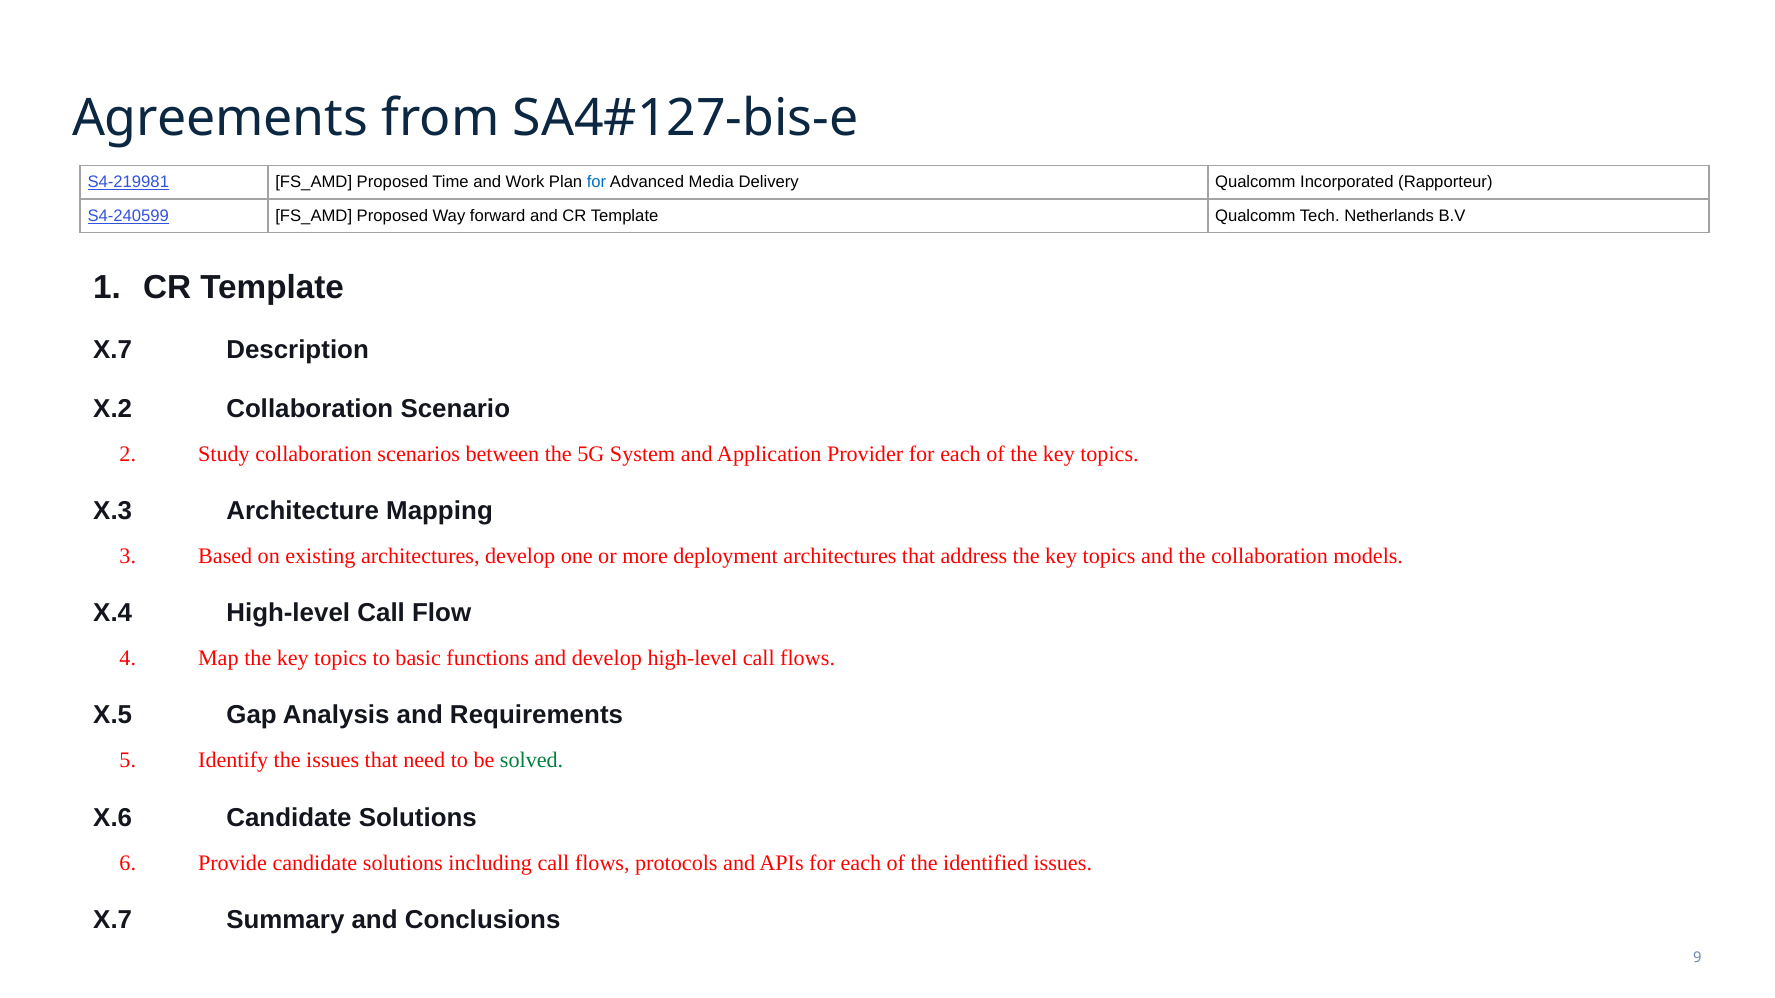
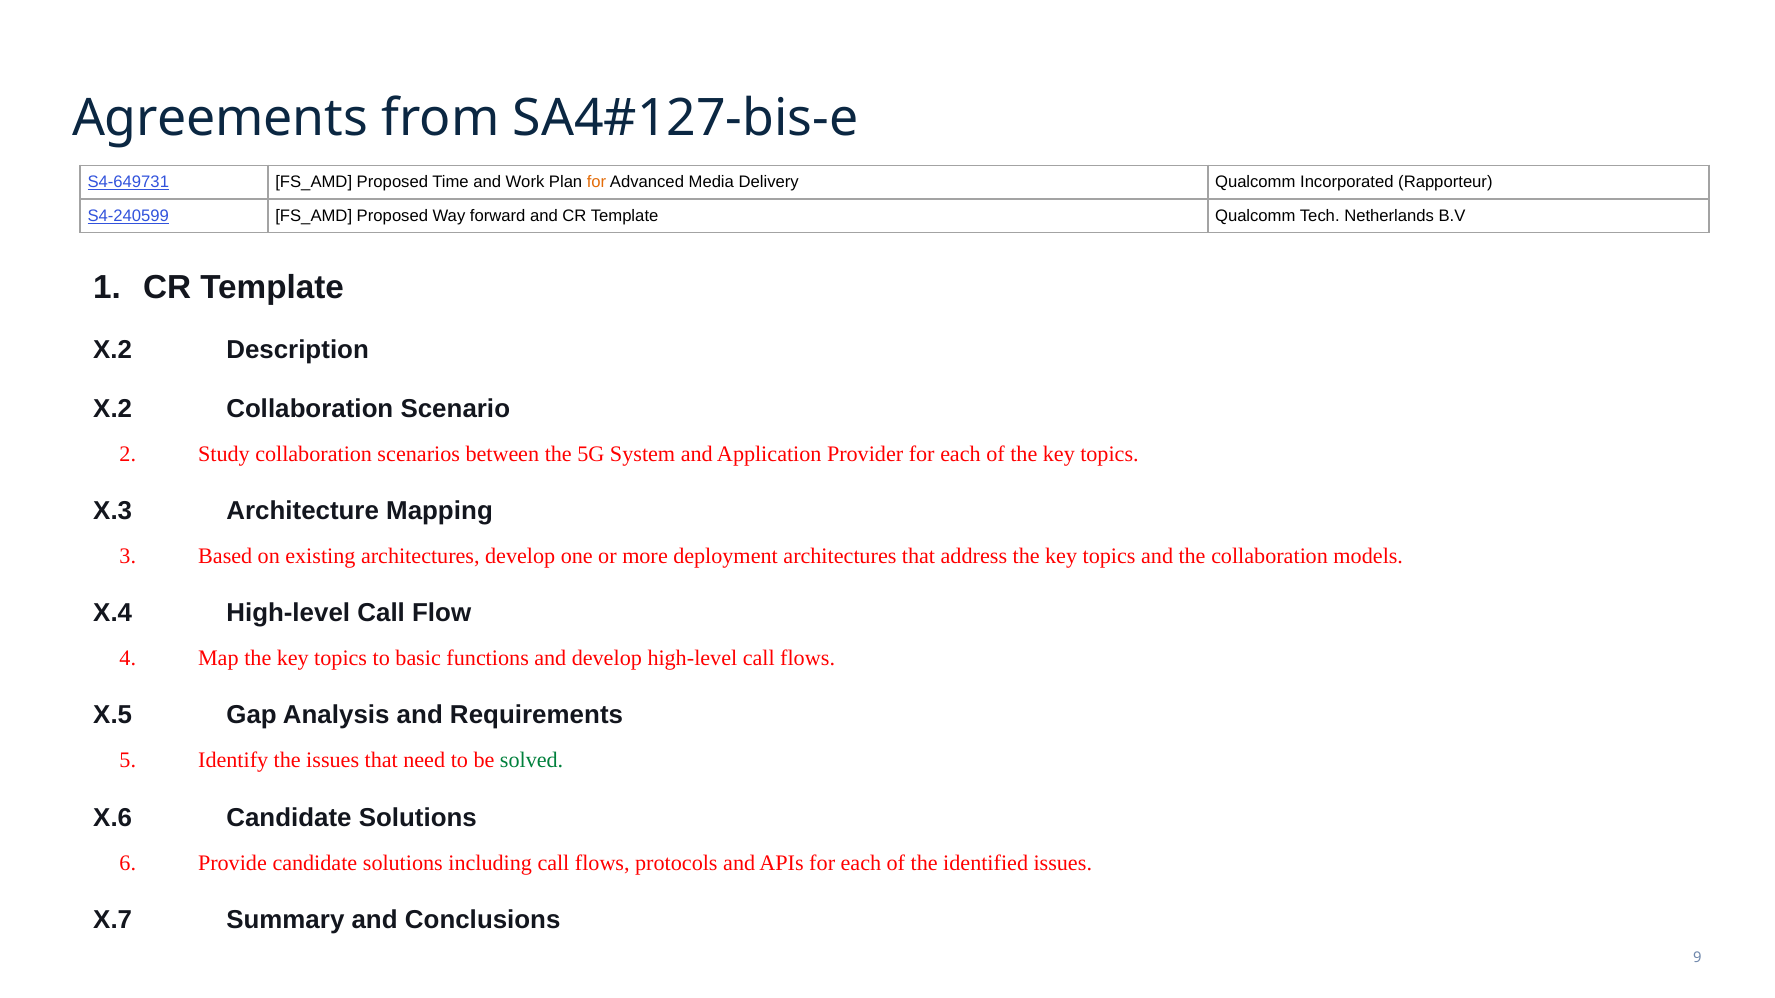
S4-219981: S4-219981 -> S4-649731 (128, 182)
for colour: blue -> orange (597, 182)
X.7: X.7 -> X.2 (113, 350)
